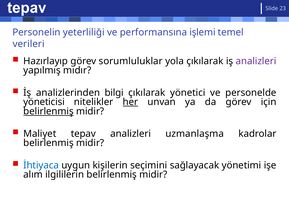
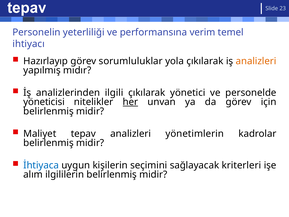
işlemi: işlemi -> verim (202, 32)
verileri: verileri -> ihtiyacı (29, 44)
analizleri colour: purple -> orange (256, 61)
bilgi: bilgi -> ilgili (114, 93)
belirlenmiş underline: present -> none (48, 111)
uzmanlaşma: uzmanlaşma -> yönetimlerin (195, 133)
yönetimi: yönetimi -> kriterleri (241, 165)
